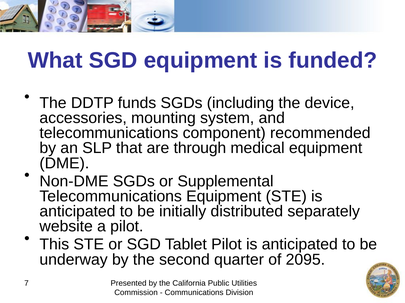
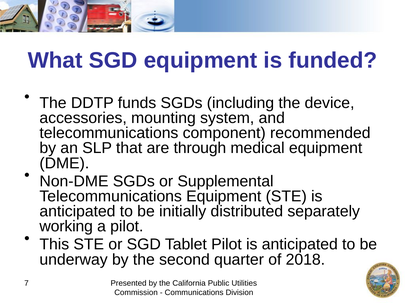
website: website -> working (66, 227)
2095: 2095 -> 2018 (305, 260)
